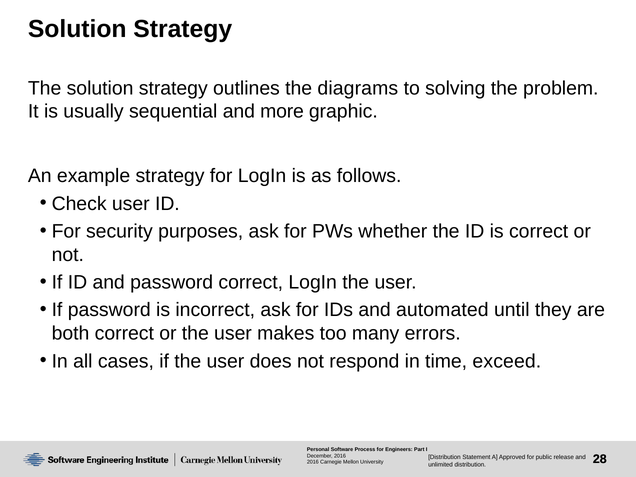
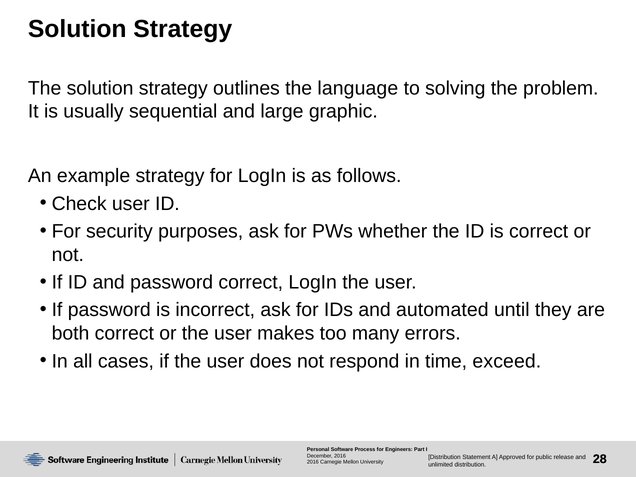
diagrams: diagrams -> language (358, 88)
more: more -> large (282, 112)
